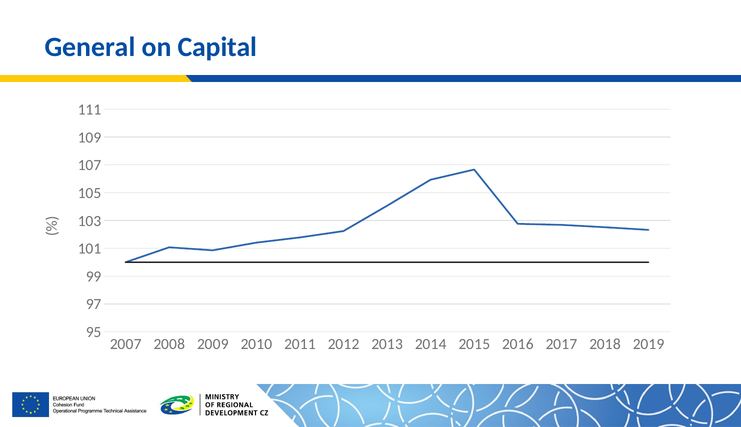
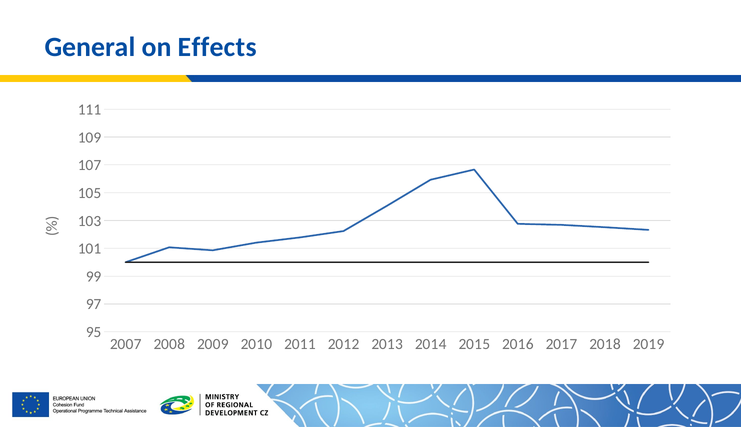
Capital: Capital -> Effects (217, 47)
